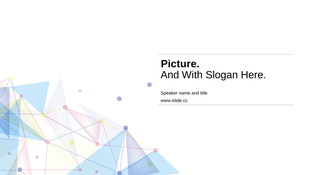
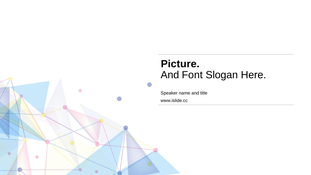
With: With -> Font (192, 75)
